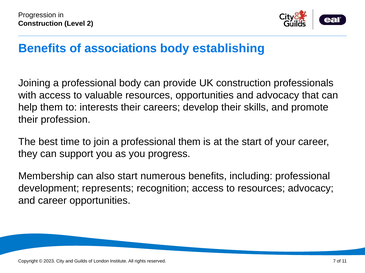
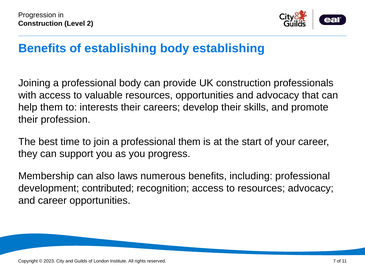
of associations: associations -> establishing (120, 48)
also start: start -> laws (128, 177)
represents: represents -> contributed (108, 189)
